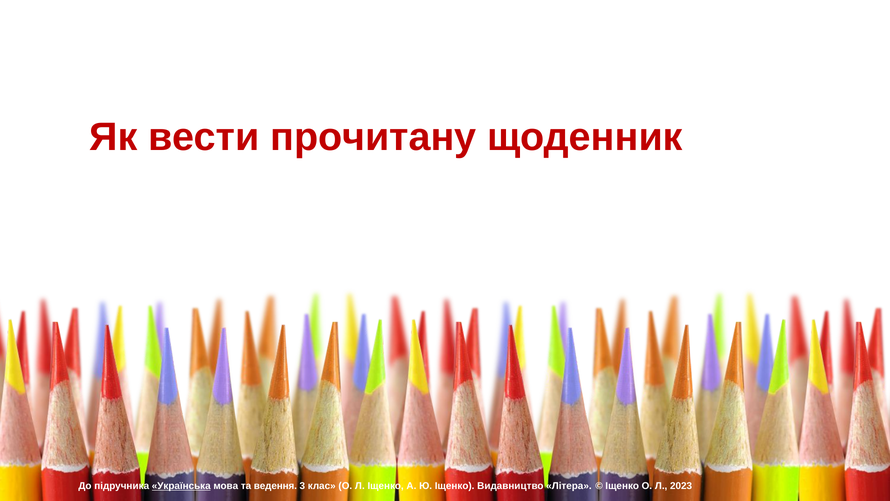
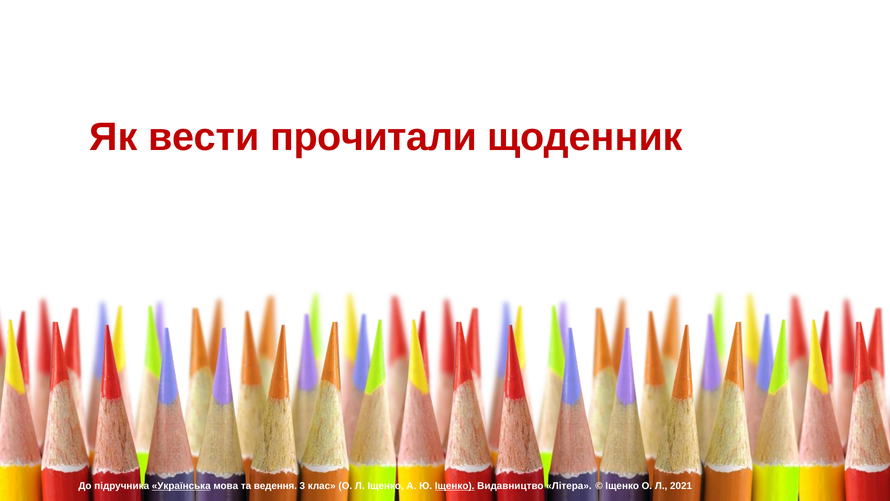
прочитану: прочитану -> прочитали (374, 137)
Іщенко underline: none -> present (455, 486)
2023: 2023 -> 2021 (681, 486)
